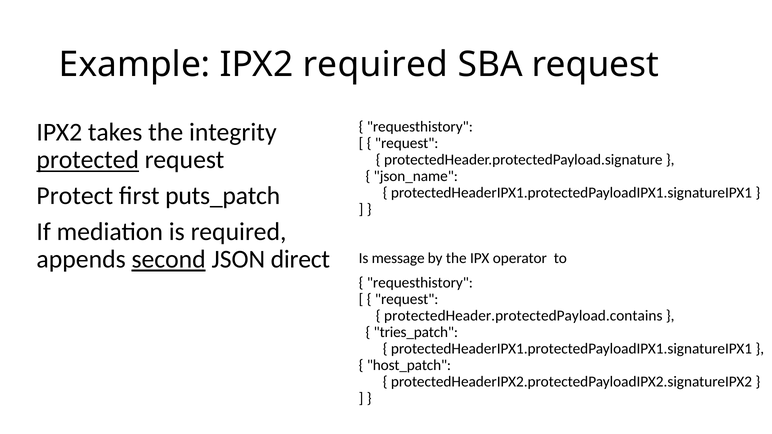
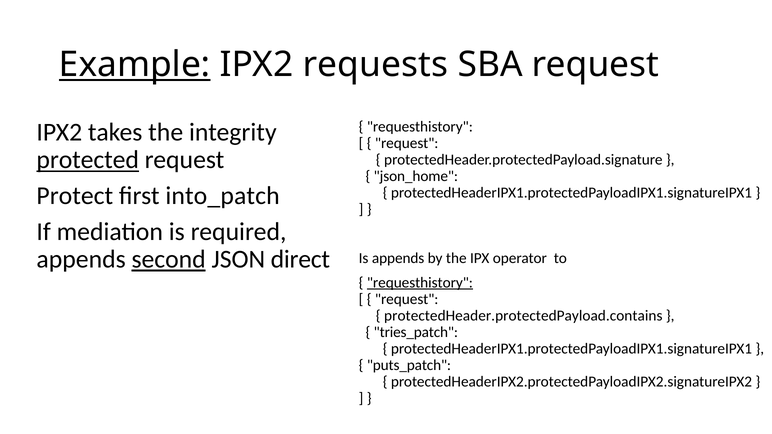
Example underline: none -> present (135, 65)
IPX2 required: required -> requests (375, 65)
json_name: json_name -> json_home (416, 176)
puts_patch: puts_patch -> into_patch (223, 196)
Is message: message -> appends (398, 258)
requesthistory underline: none -> present (420, 283)
host_patch: host_patch -> puts_patch (409, 365)
